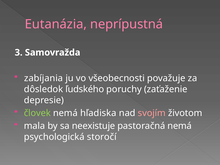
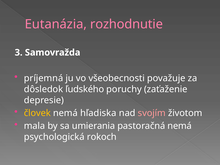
neprípustná: neprípustná -> rozhodnutie (127, 24)
zabíjania: zabíjania -> príjemná (44, 78)
človek colour: light green -> yellow (37, 113)
neexistuje: neexistuje -> umierania (94, 126)
storočí: storočí -> rokoch (102, 137)
